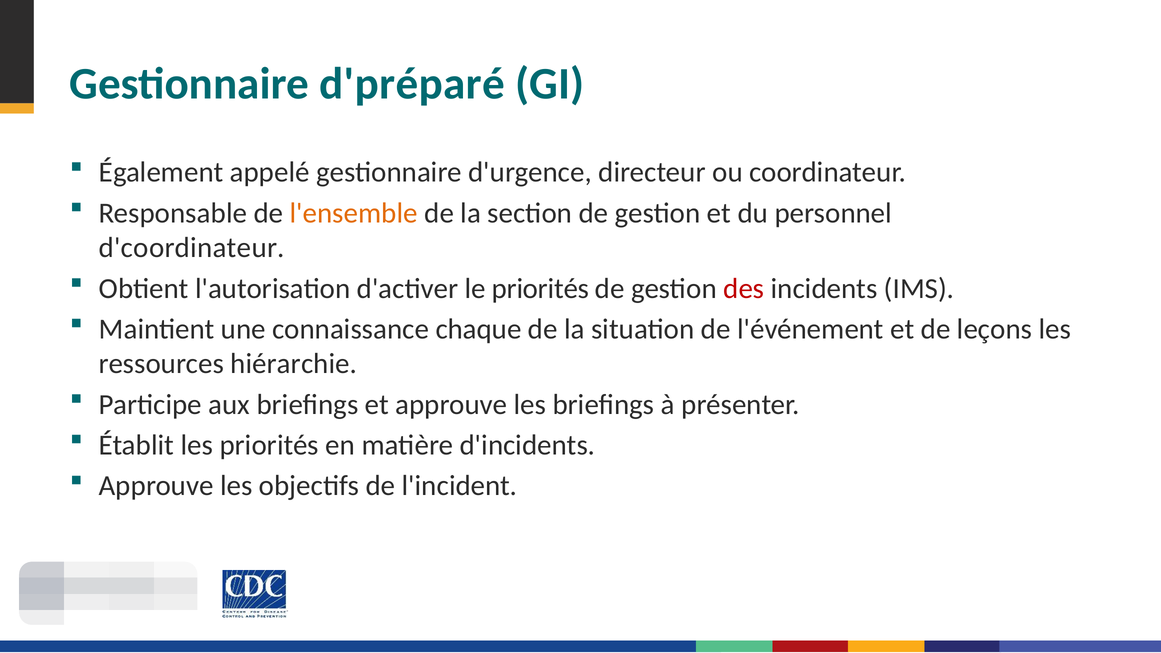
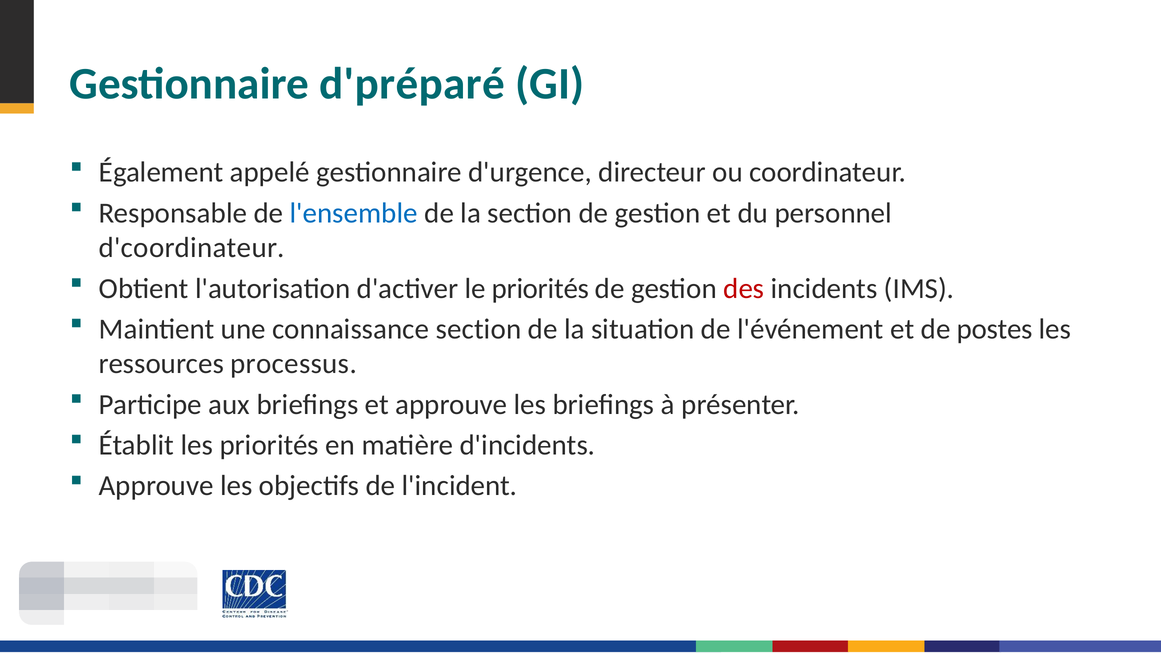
l'ensemble colour: orange -> blue (354, 213)
connaissance chaque: chaque -> section (478, 329)
leçons: leçons -> postes (995, 329)
hiérarchie: hiérarchie -> processus (294, 364)
